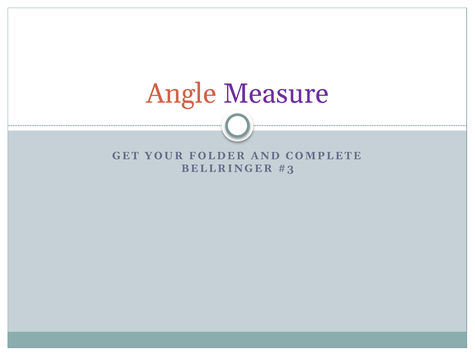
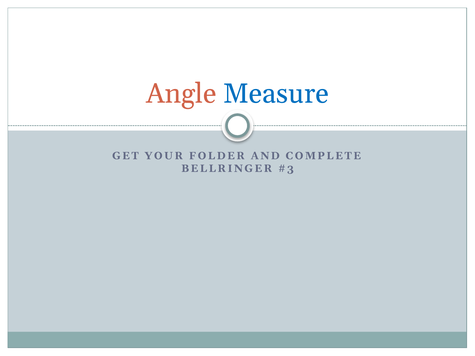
Measure colour: purple -> blue (276, 94)
